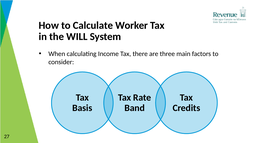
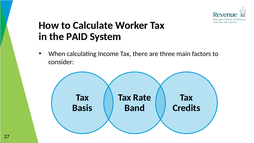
WILL: WILL -> PAID (77, 37)
